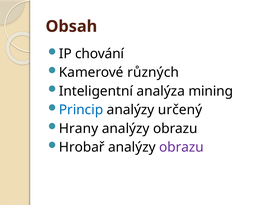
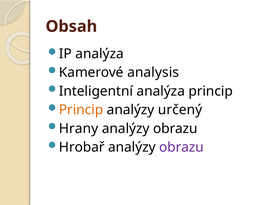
IP chování: chování -> analýza (100, 54)
různých: různých -> analysis (153, 72)
analýza mining: mining -> princip (211, 91)
Princip colour: blue -> orange (81, 110)
